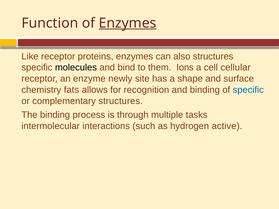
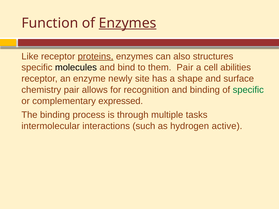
proteins underline: none -> present (96, 56)
them Ions: Ions -> Pair (185, 68)
cellular: cellular -> abilities (236, 68)
chemistry fats: fats -> pair (72, 90)
specific colour: blue -> green (248, 90)
complementary structures: structures -> expressed (121, 101)
